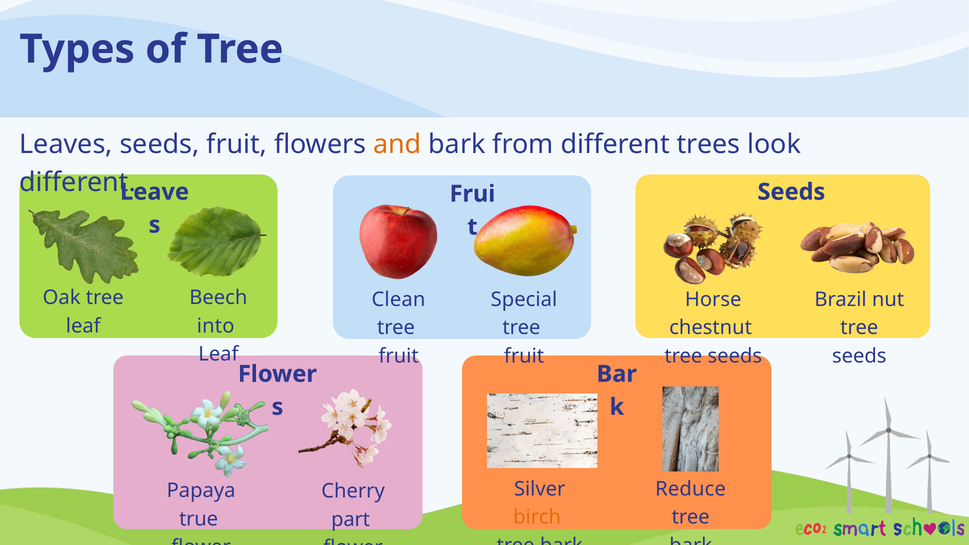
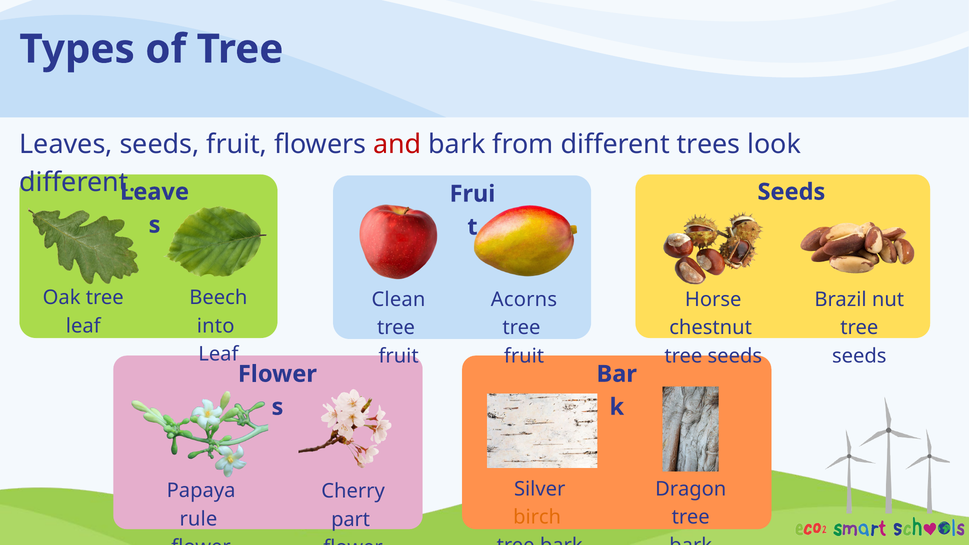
and colour: orange -> red (397, 144)
Special: Special -> Acorns (524, 300)
Reduce: Reduce -> Dragon (691, 489)
true: true -> rule (198, 519)
